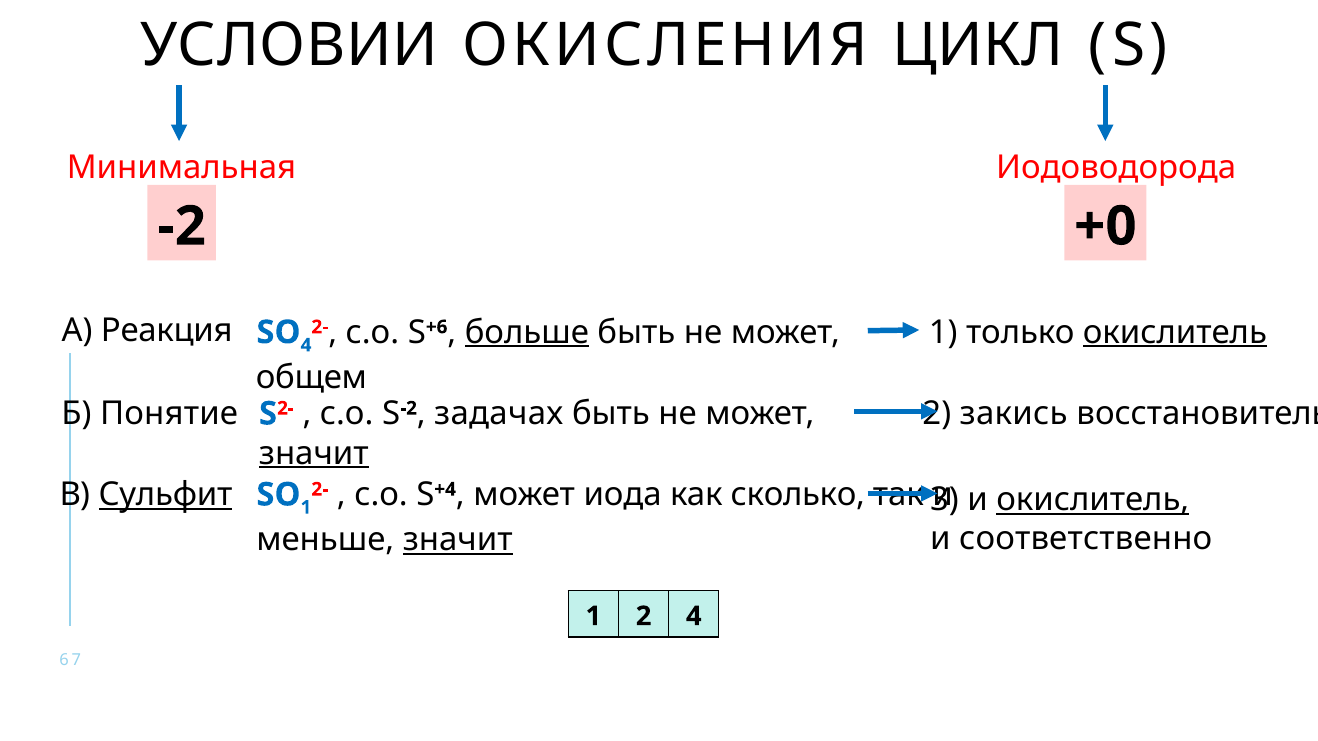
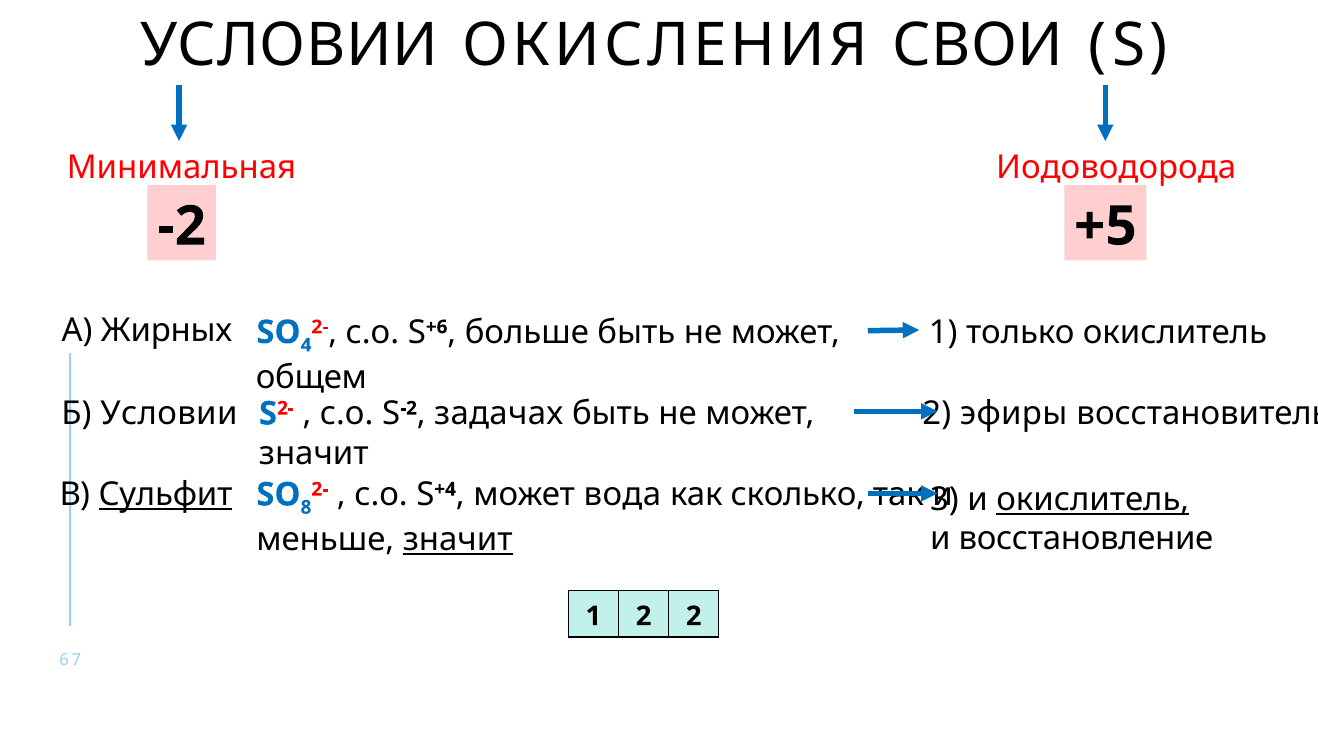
ЦИКЛ: ЦИКЛ -> СВОИ (978, 45)
+0: +0 -> +5 (1105, 227)
Реакция: Реакция -> Жирных (167, 331)
окислитель underline: present -> none (1175, 332)
больше underline: present -> none (527, 332)
закись: закись -> эфиры (1014, 413)
Б Понятие: Понятие -> Условии (169, 414)
значит underline: present -> none (314, 453)
иода: иода -> вода (622, 495)
1: 1 -> 8 (306, 508)
соответственно: соответственно -> восстановление (1086, 539)
2 4: 4 -> 2 (694, 616)
